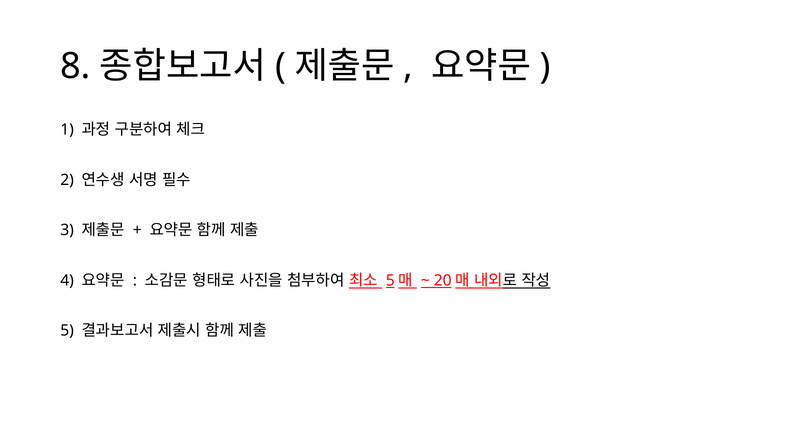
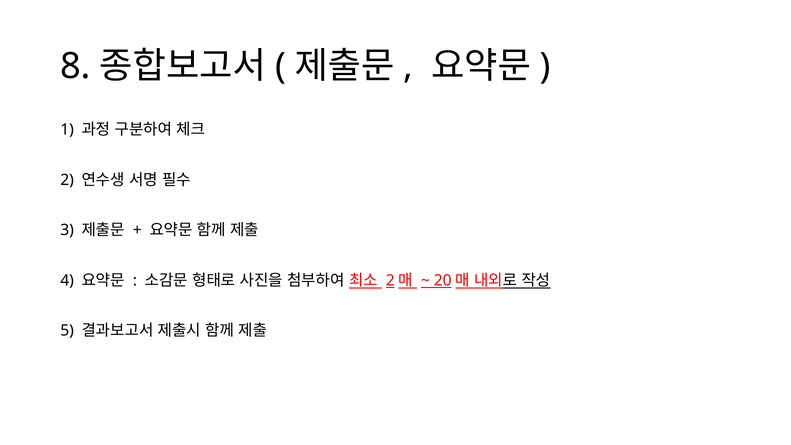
5: 5 -> 2 (390, 280)
